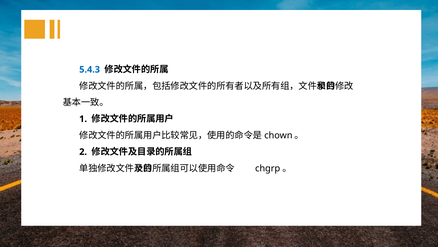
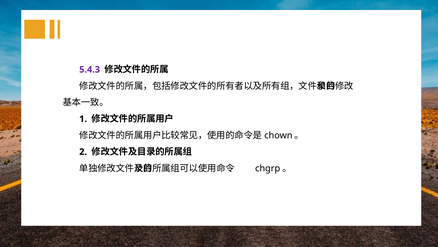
5.4.3 colour: blue -> purple (90, 69)
